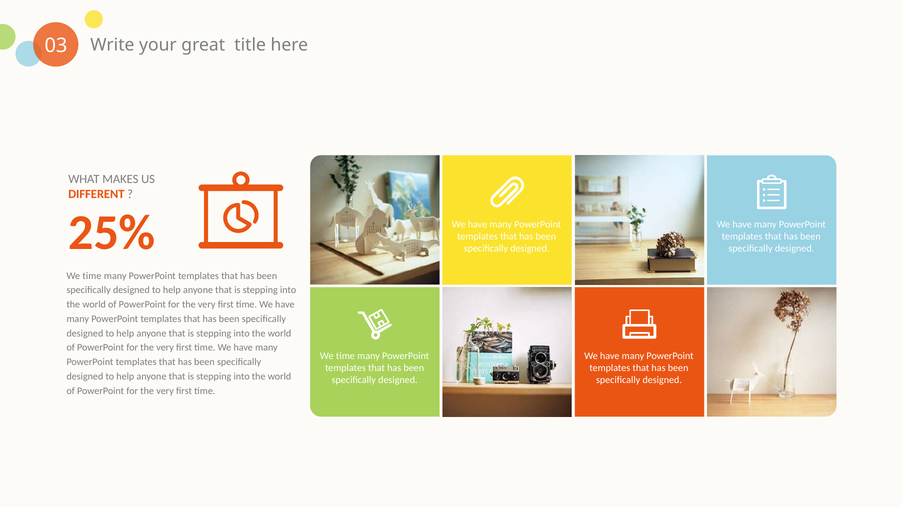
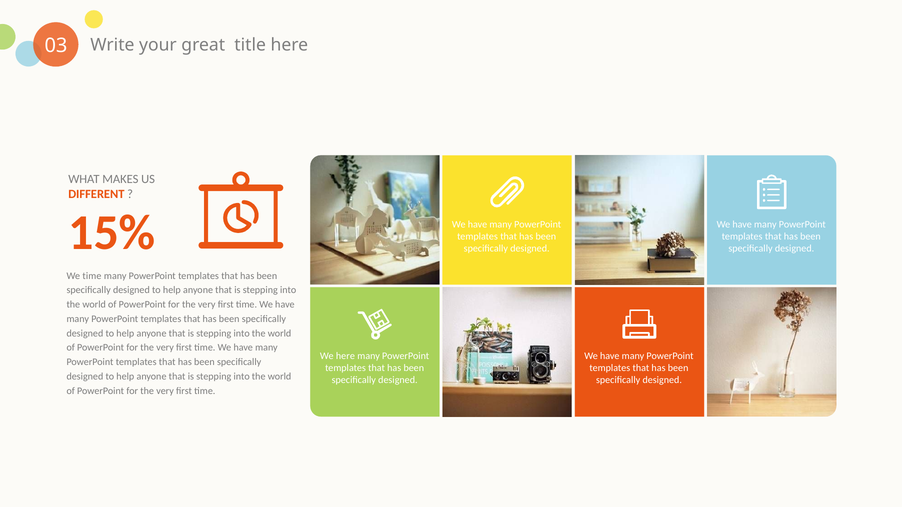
25%: 25% -> 15% (112, 233)
time: time -> here (345, 356)
